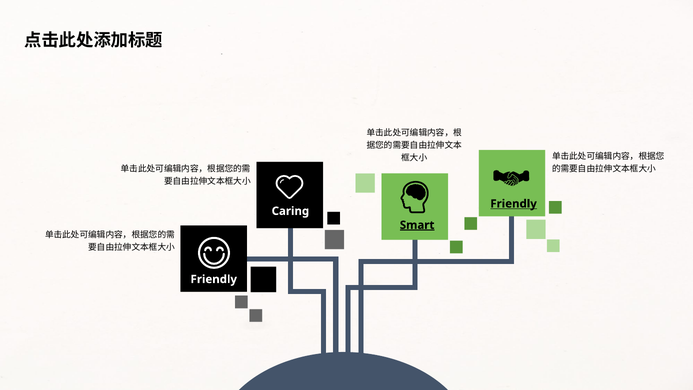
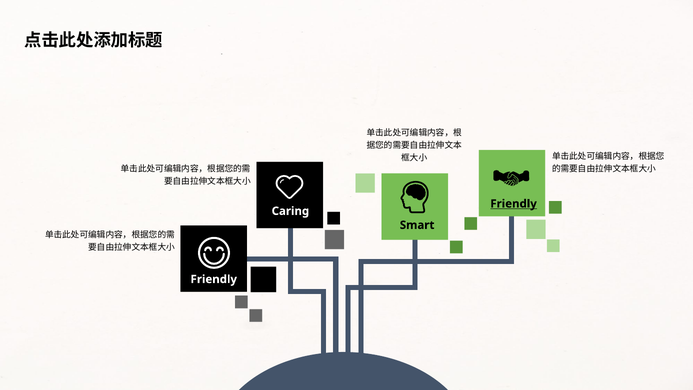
Smart underline: present -> none (417, 225)
